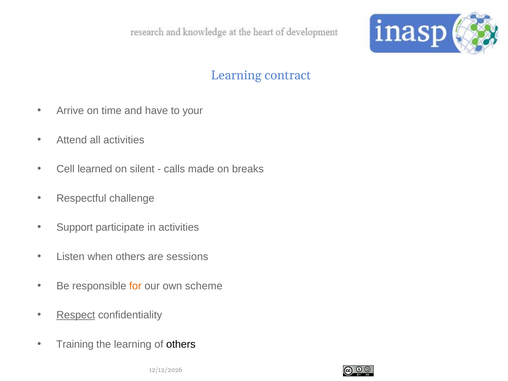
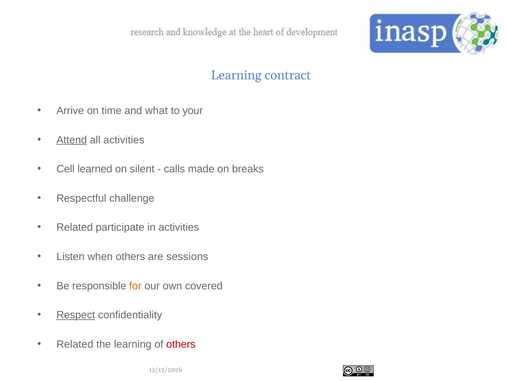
have: have -> what (156, 111)
Attend underline: none -> present (72, 140)
Support: Support -> Related (75, 227)
scheme: scheme -> covered (204, 286)
Training: Training -> Related (75, 344)
others colour: black -> red (181, 344)
